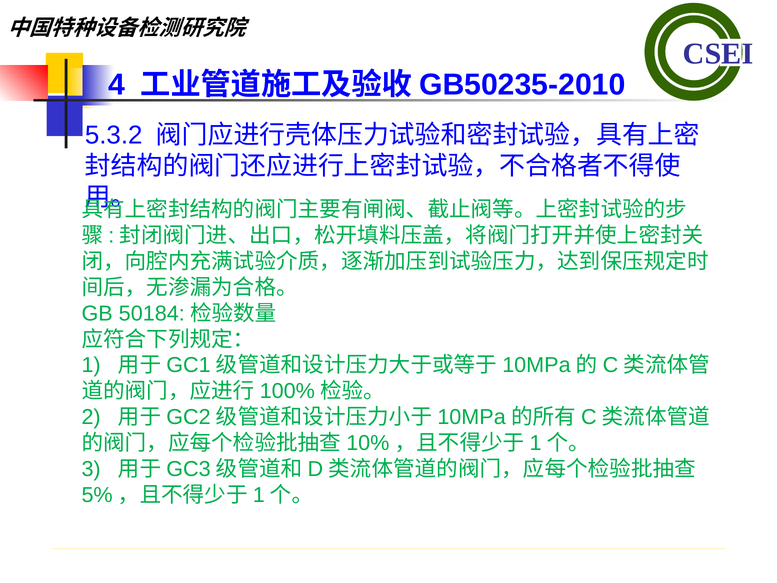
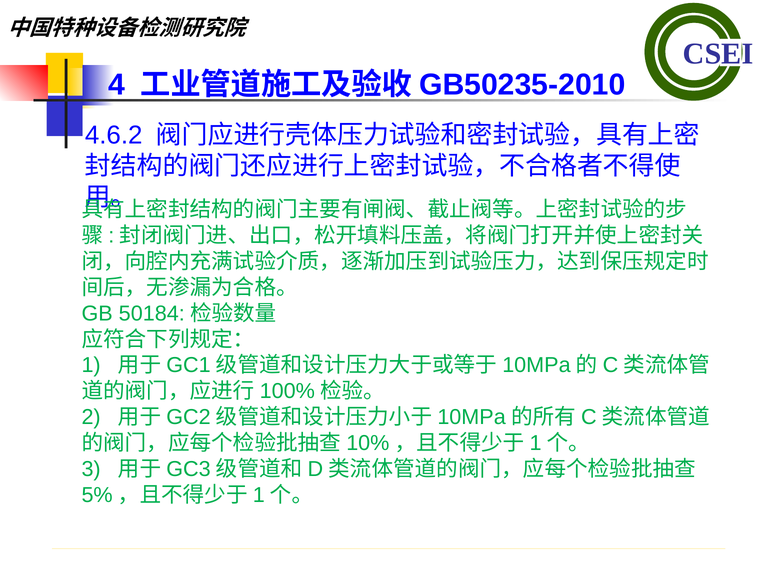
5.3.2: 5.3.2 -> 4.6.2 (114, 135)
